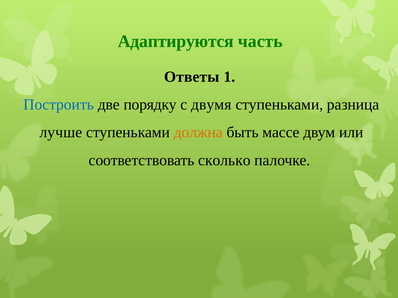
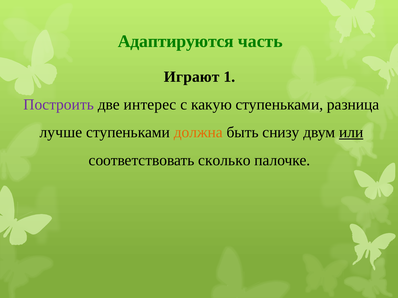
Ответы: Ответы -> Играют (192, 77)
Построить colour: blue -> purple (59, 105)
порядку: порядку -> интерес (150, 105)
двумя: двумя -> какую (211, 105)
массе: массе -> снизу (281, 133)
или underline: none -> present (351, 133)
